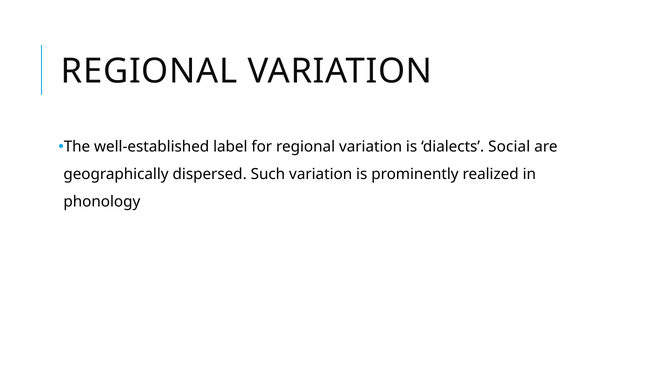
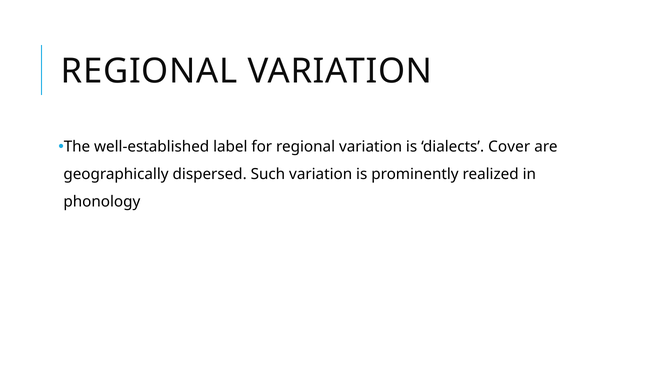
Social: Social -> Cover (509, 147)
